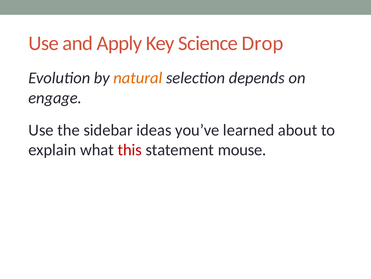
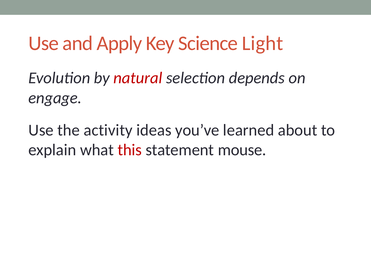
Drop: Drop -> Light (263, 43)
natural colour: orange -> red (138, 78)
sidebar: sidebar -> activity (108, 130)
